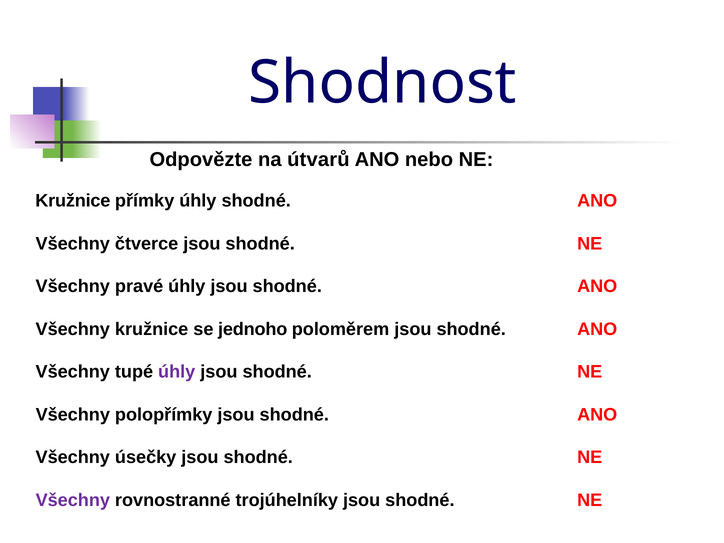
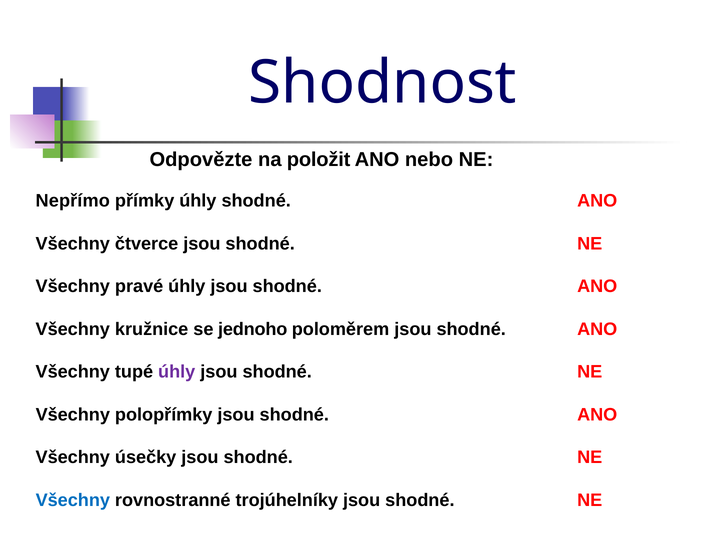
útvarů: útvarů -> položit (319, 160)
Kružnice: Kružnice -> Nepřímo (73, 201)
Všechny colour: purple -> blue (73, 500)
